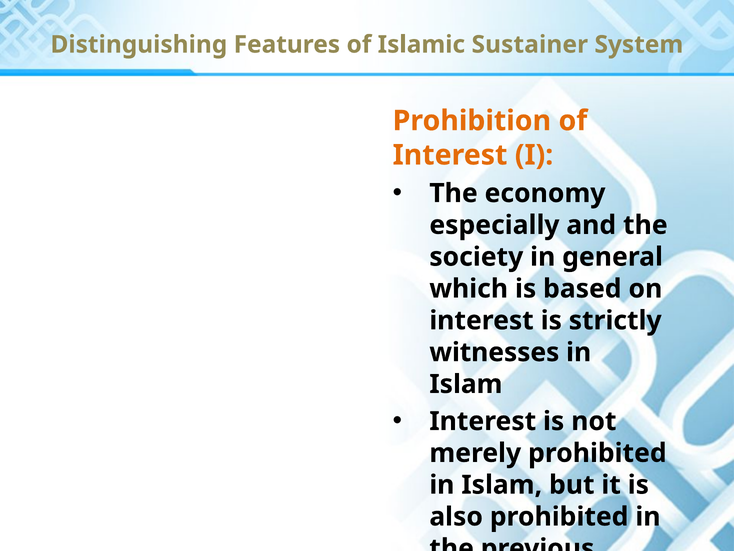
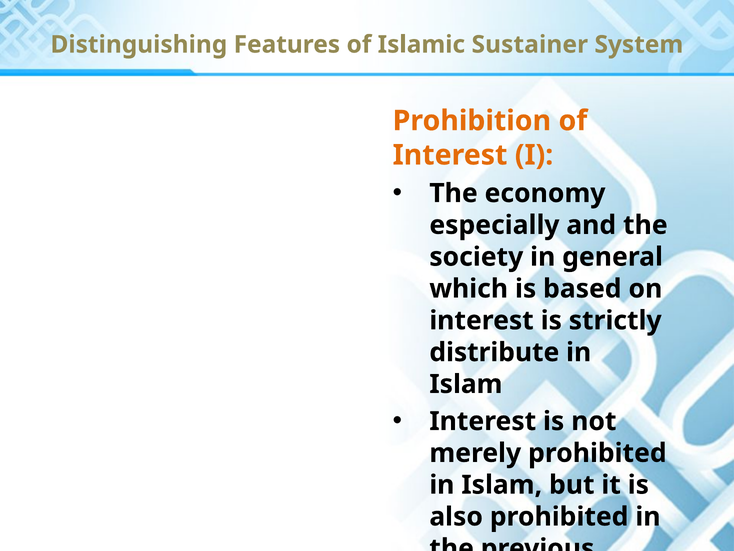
witnesses: witnesses -> distribute (494, 352)
